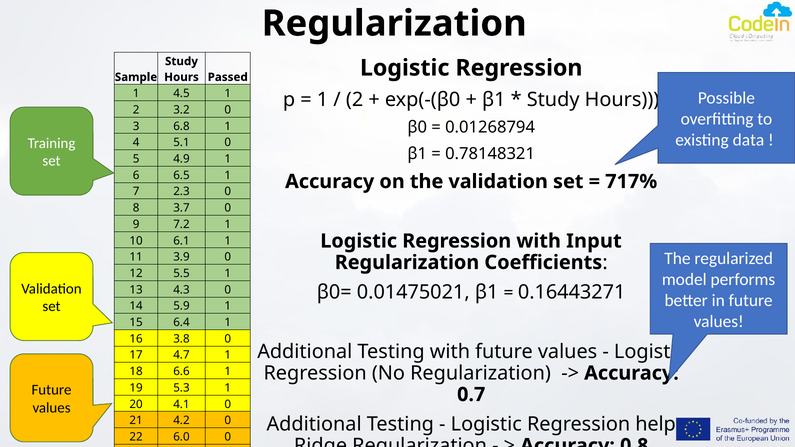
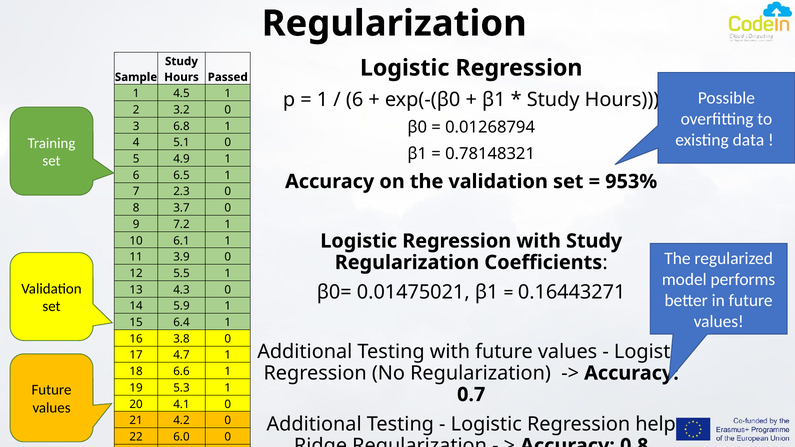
2: 2 -> 6 (355, 100)
717%: 717% -> 953% (631, 182)
with Input: Input -> Study (594, 241)
